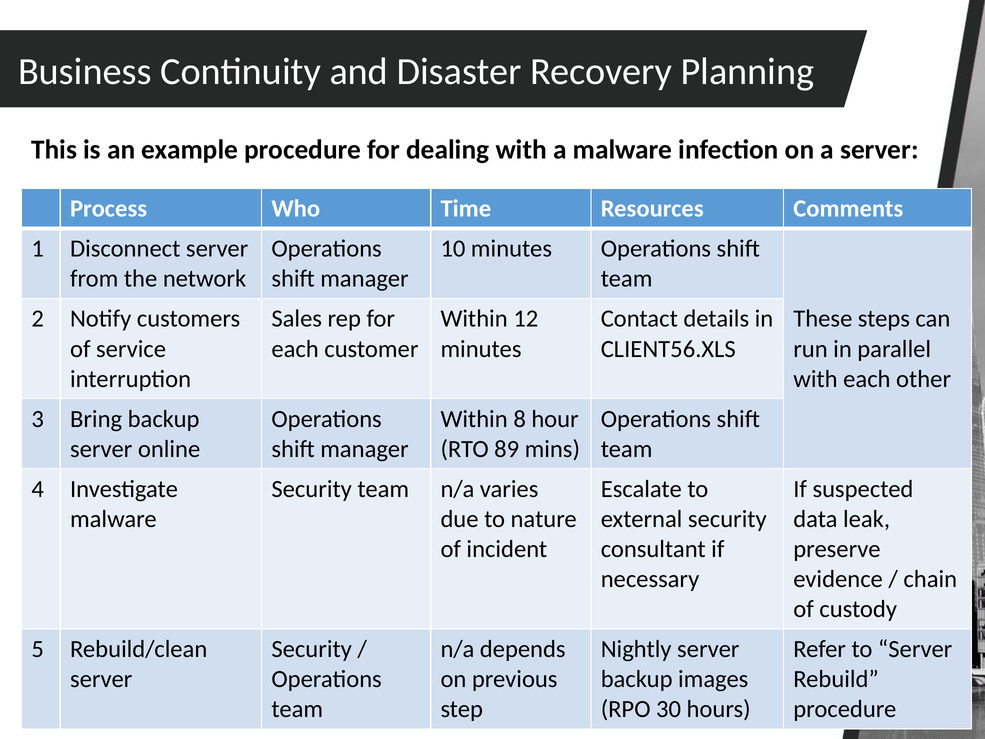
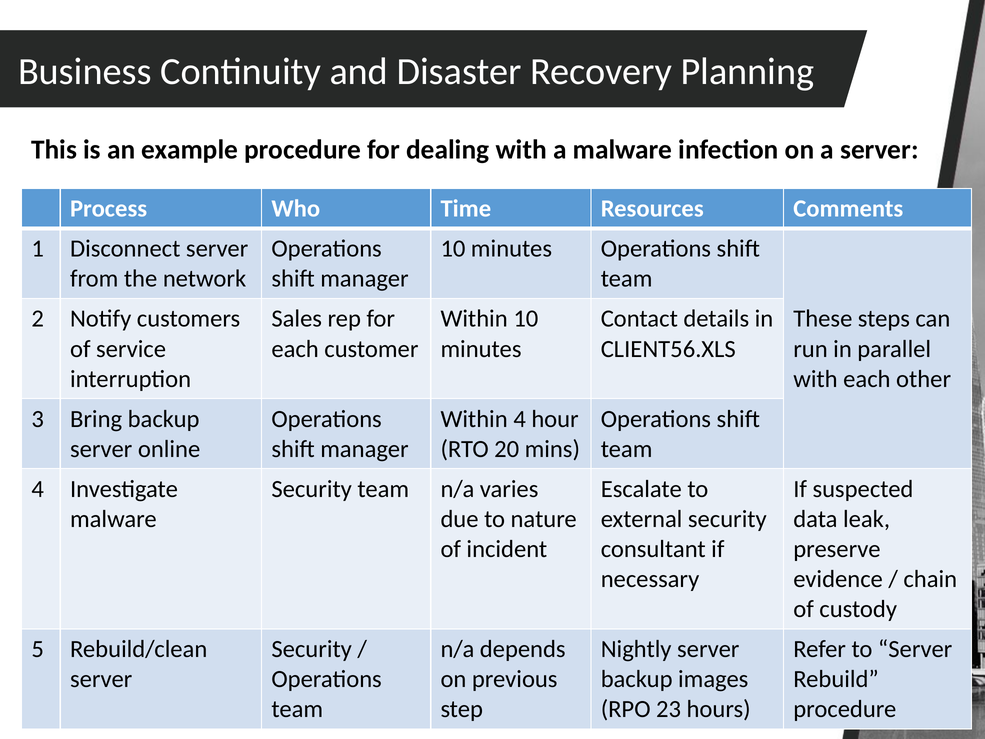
Within 12: 12 -> 10 (526, 319)
Within 8: 8 -> 4 (520, 419)
89: 89 -> 20 (507, 449)
30: 30 -> 23 (669, 709)
